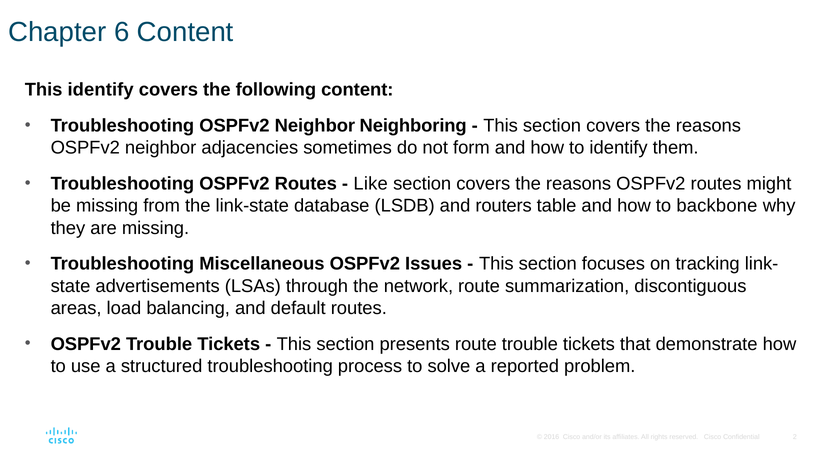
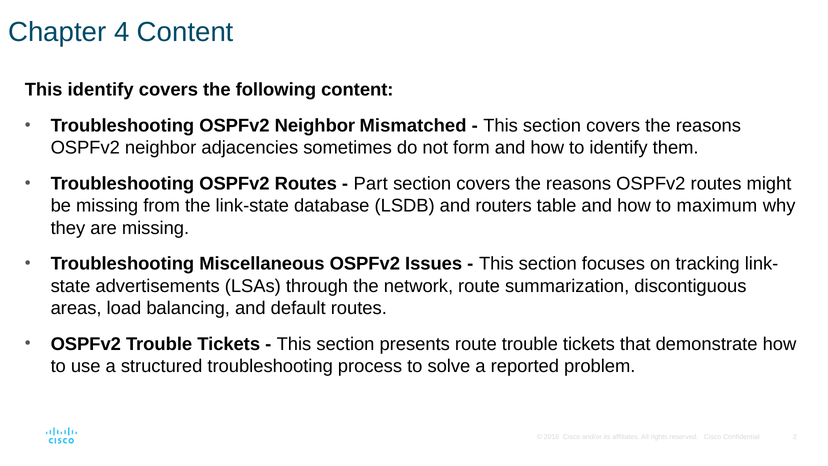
6: 6 -> 4 (122, 32)
Neighboring: Neighboring -> Mismatched (413, 126)
Like: Like -> Part (371, 184)
backbone: backbone -> maximum (717, 206)
